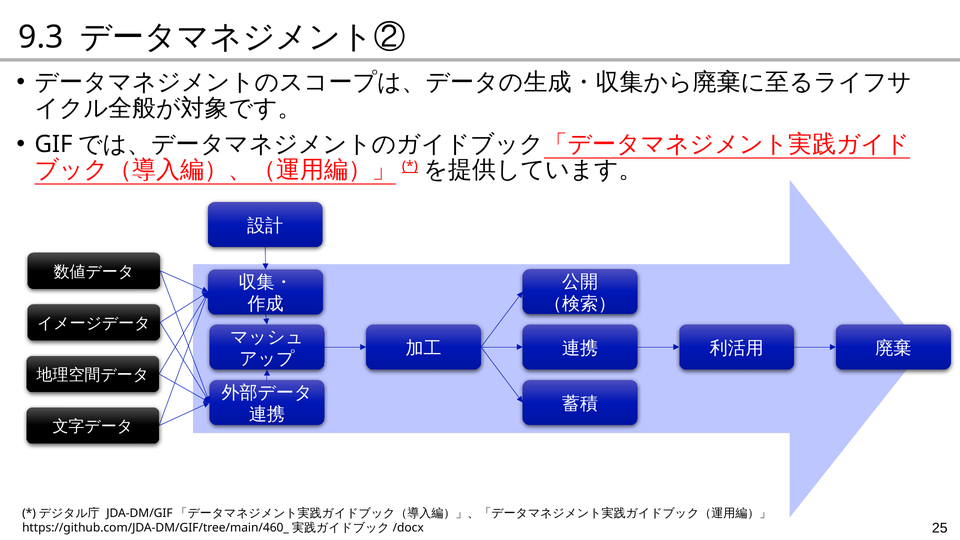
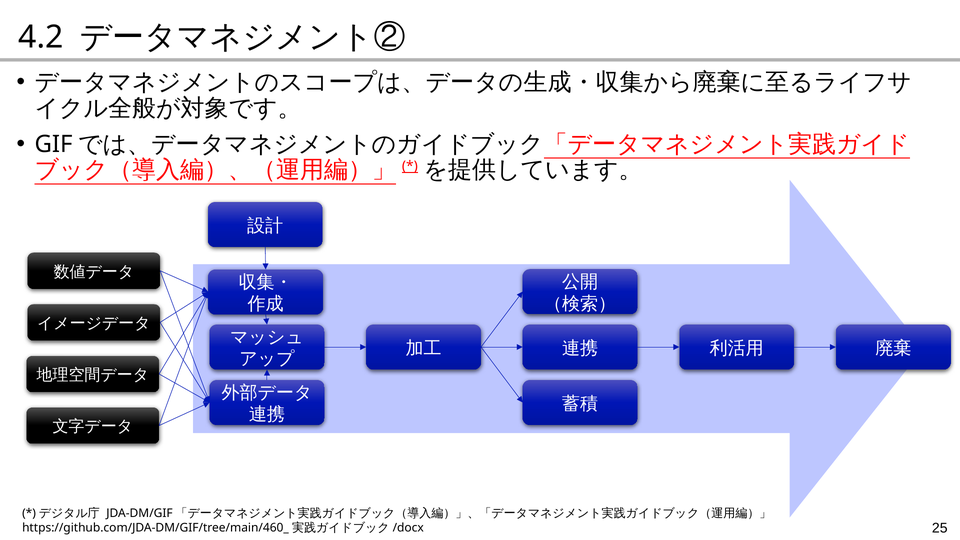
9.3: 9.3 -> 4.2 (41, 37)
